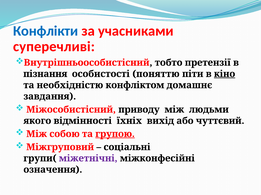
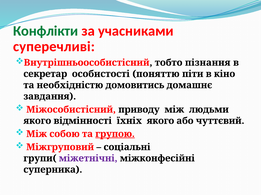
Конфлікти colour: blue -> green (46, 31)
претензії: претензії -> пізнання (208, 63)
пізнання: пізнання -> секретар (45, 74)
кіно underline: present -> none (225, 74)
конфліктом: конфліктом -> домовитись (135, 85)
їхніх вихід: вихід -> якого (160, 121)
означення: означення -> суперника (53, 170)
